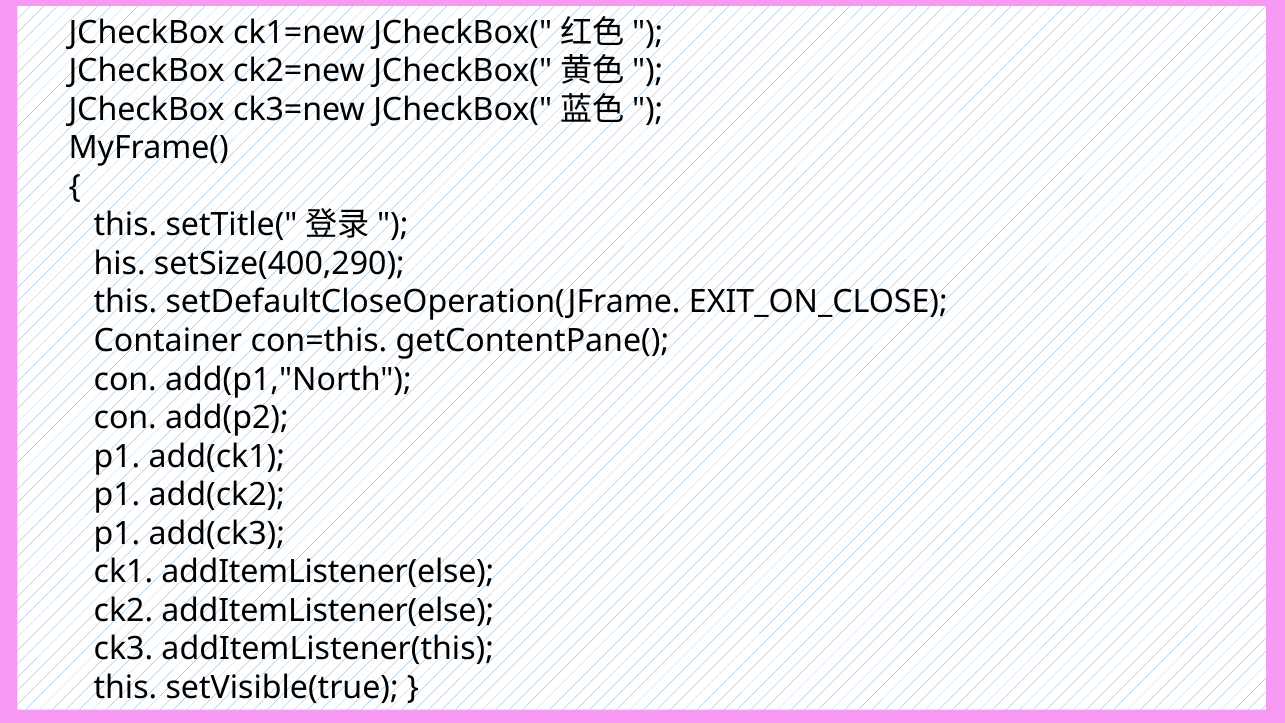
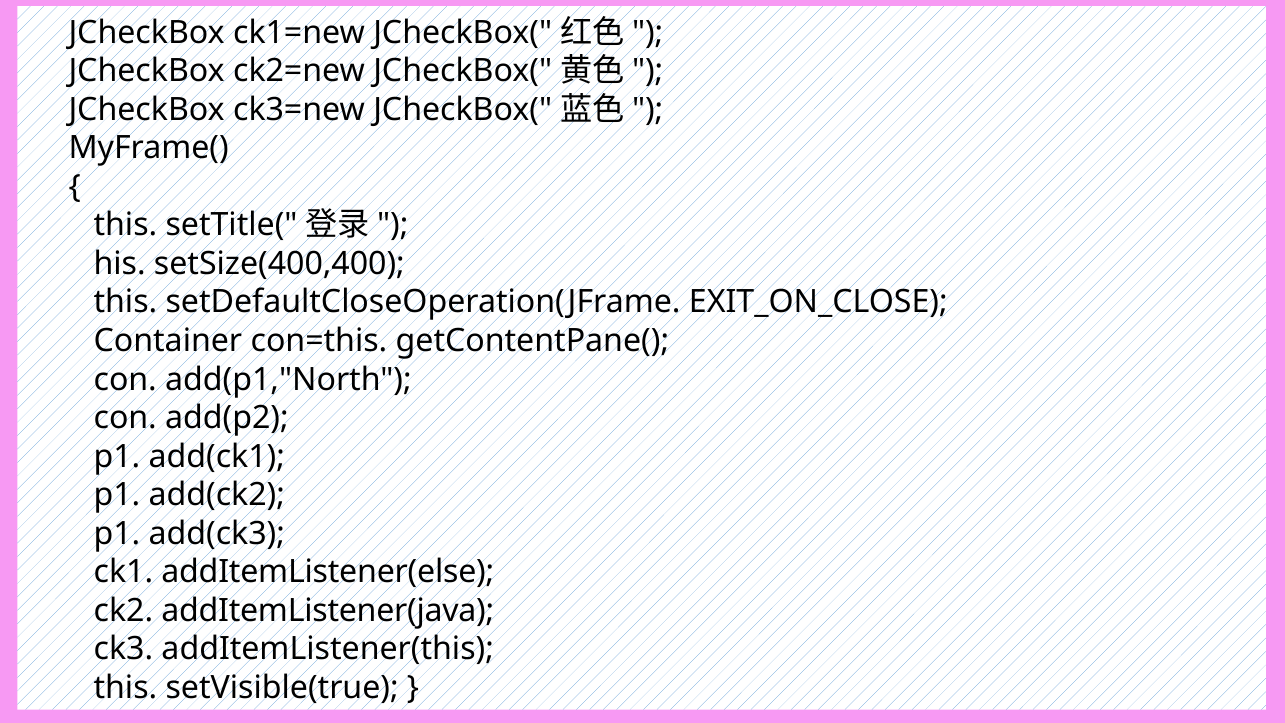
setSize(400,290: setSize(400,290 -> setSize(400,400 (279, 264)
ck2 addItemListener(else: addItemListener(else -> addItemListener(java (328, 611)
